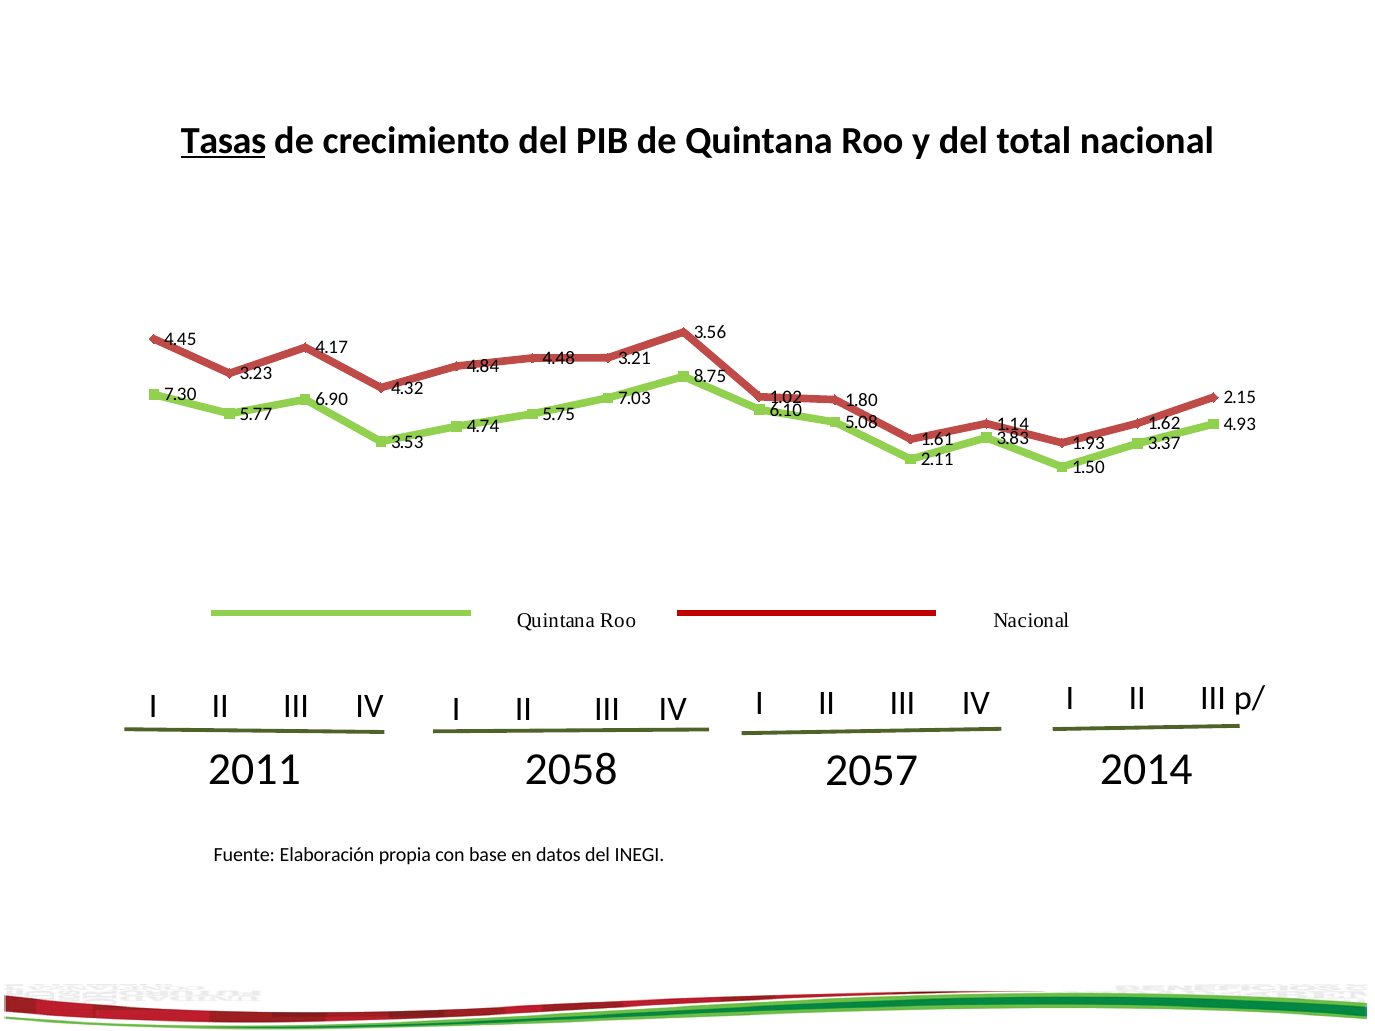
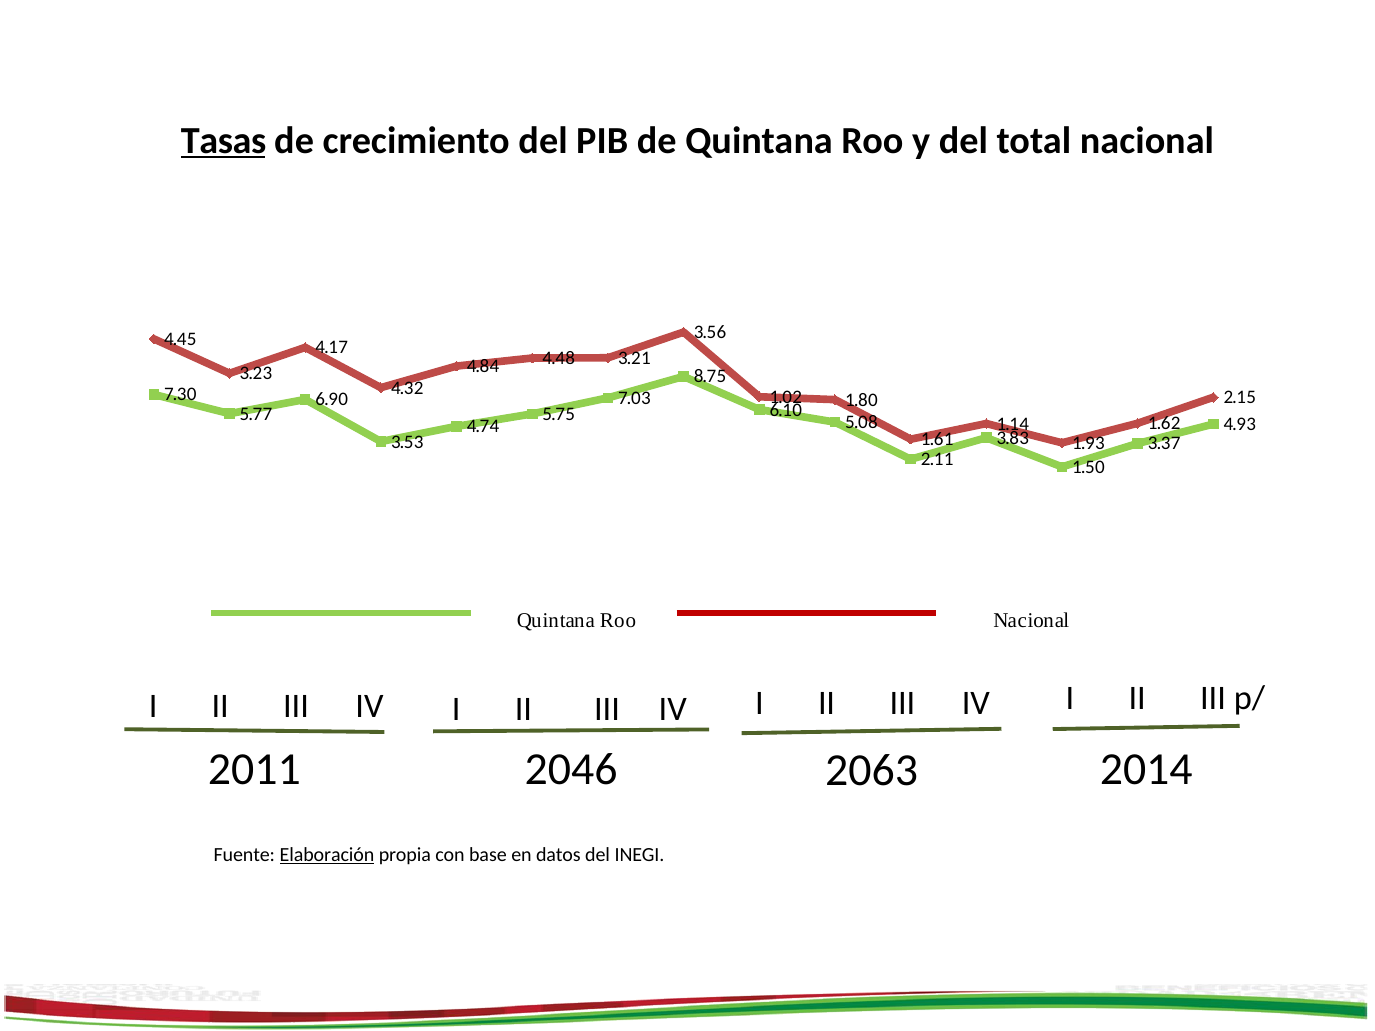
2058: 2058 -> 2046 (571, 770)
2057: 2057 -> 2063 (872, 771)
Elaboración underline: none -> present (327, 855)
